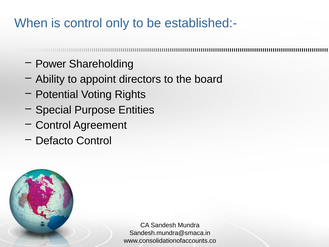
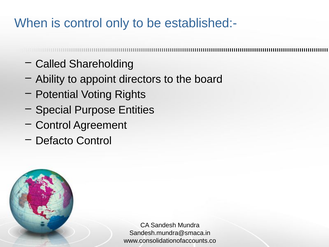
Power: Power -> Called (51, 64)
